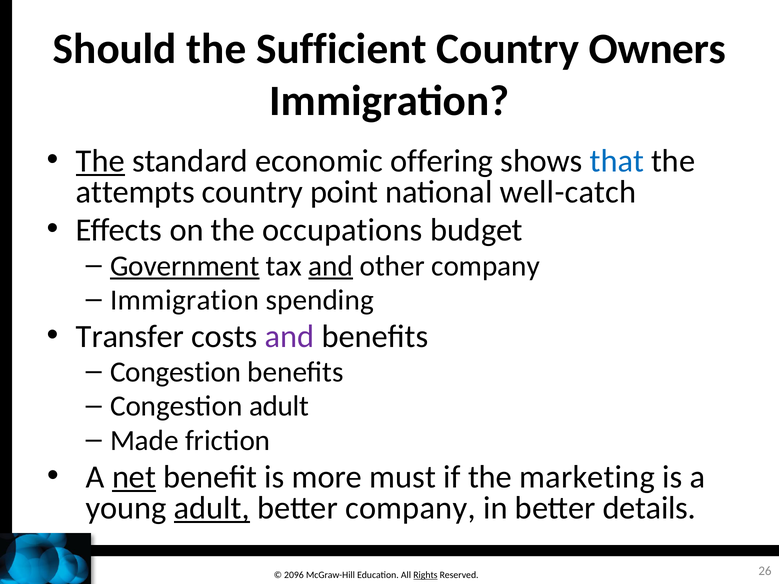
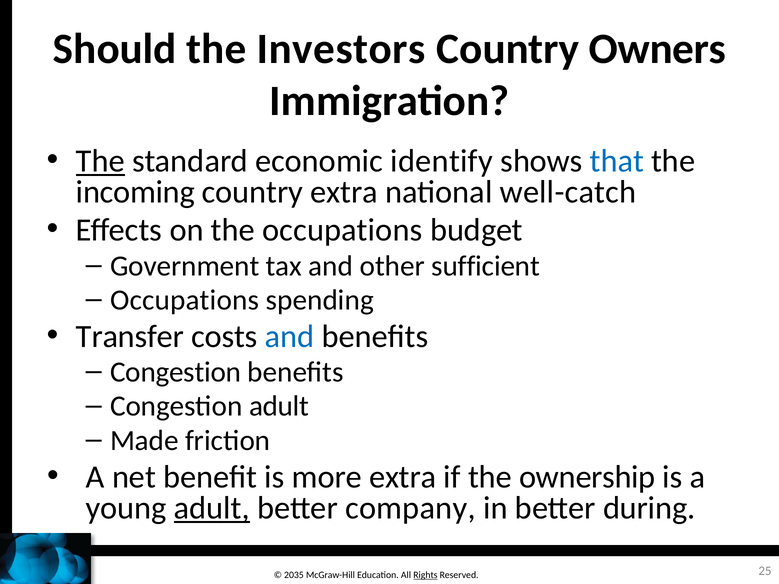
Sufficient: Sufficient -> Investors (341, 49)
offering: offering -> identify (442, 161)
attempts: attempts -> incoming (135, 192)
country point: point -> extra (344, 192)
Government underline: present -> none (185, 266)
and underline: present -> none (331, 266)
other company: company -> sufficient (486, 266)
Immigration: Immigration -> Occupations (185, 300)
and colour: purple -> blue (290, 337)
net underline: present -> none (134, 477)
more must: must -> extra (403, 477)
marketing: marketing -> ownership (587, 477)
details: details -> during (649, 508)
2096: 2096 -> 2035 (294, 575)
26: 26 -> 25 (765, 571)
